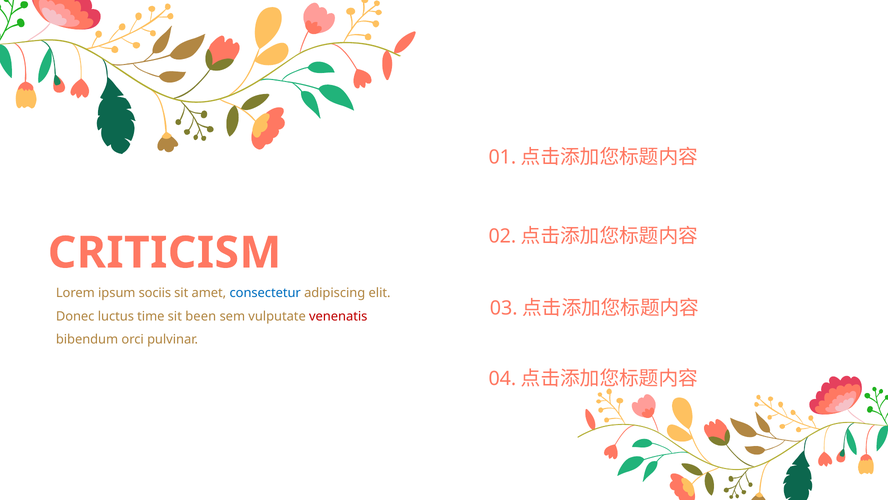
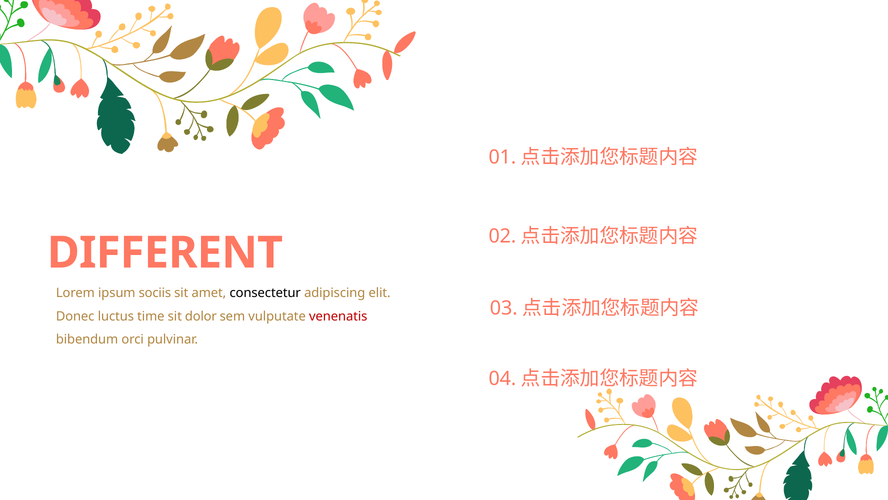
CRITICISM: CRITICISM -> DIFFERENT (165, 253)
consectetur colour: blue -> black (265, 293)
been: been -> dolor (201, 316)
